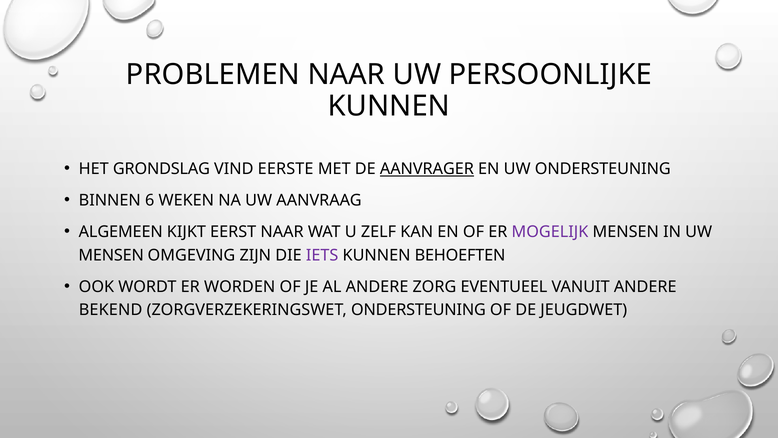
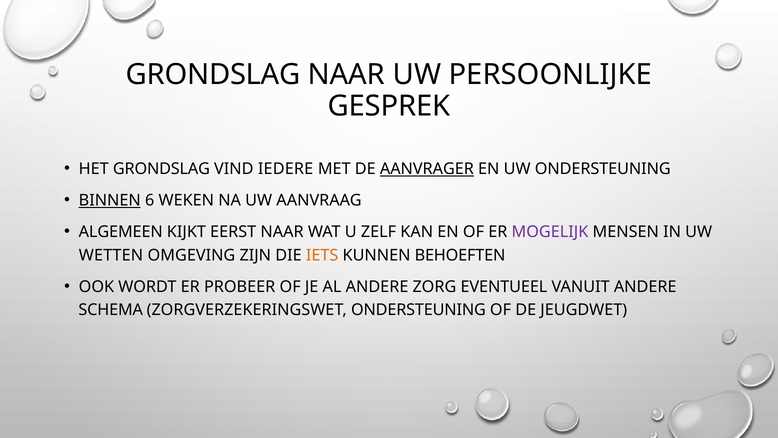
PROBLEMEN: PROBLEMEN -> GRONDSLAG (213, 74)
KUNNEN: KUNNEN -> GESPREK (389, 106)
EERSTE: EERSTE -> IEDERE (286, 169)
BINNEN underline: none -> present (110, 200)
MENSEN: MENSEN -> WETTEN (111, 255)
IETS colour: purple -> orange (322, 255)
WORDEN: WORDEN -> PROBEER (240, 287)
BEKEND: BEKEND -> SCHEMA (111, 310)
